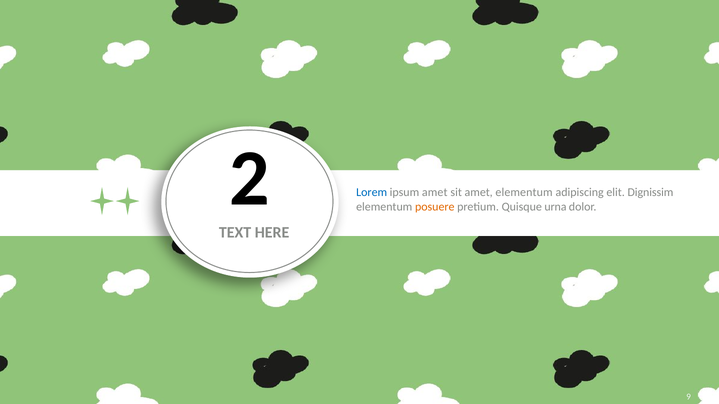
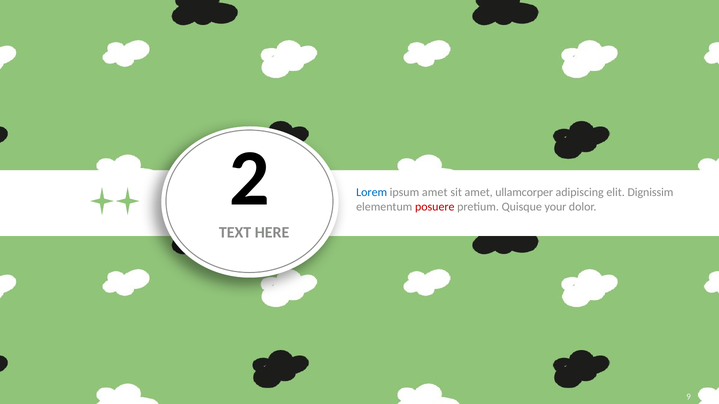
amet elementum: elementum -> ullamcorper (524, 193)
posuere colour: orange -> red (435, 207)
urna: urna -> your (555, 207)
